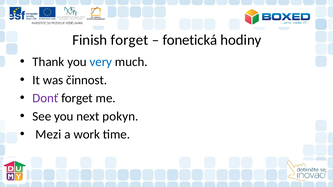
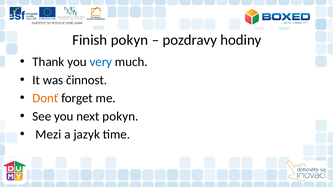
Finish forget: forget -> pokyn (129, 40)
fonetická: fonetická -> pozdravy (190, 40)
Donť colour: purple -> orange (45, 98)
work: work -> jazyk (87, 135)
